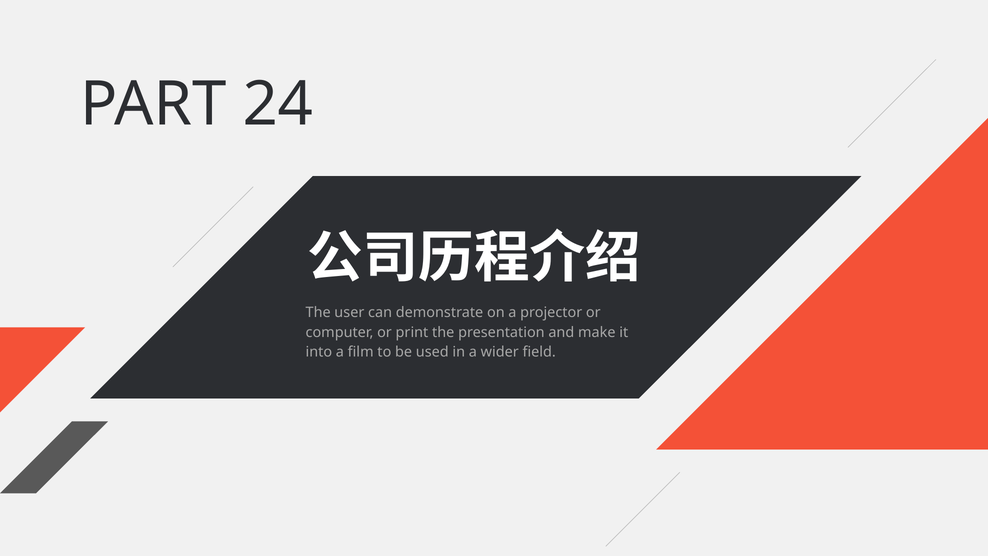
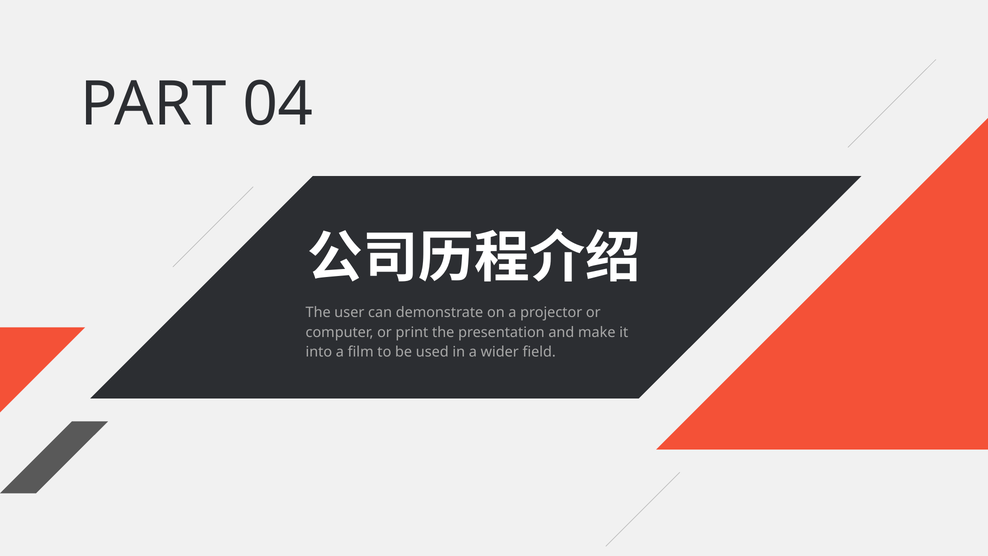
24: 24 -> 04 (278, 104)
